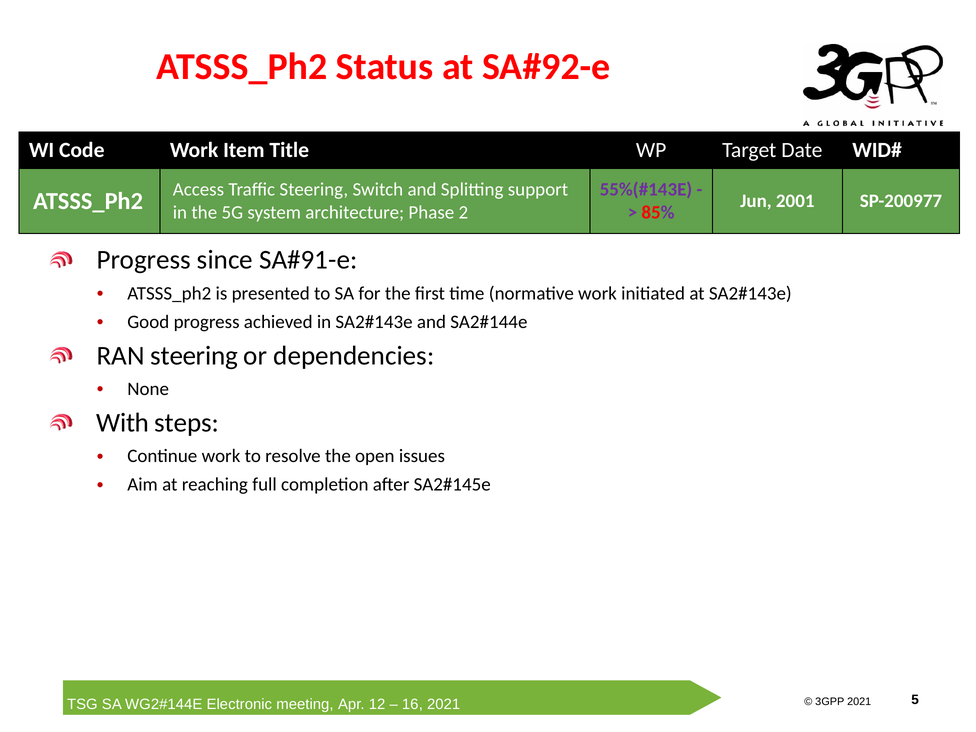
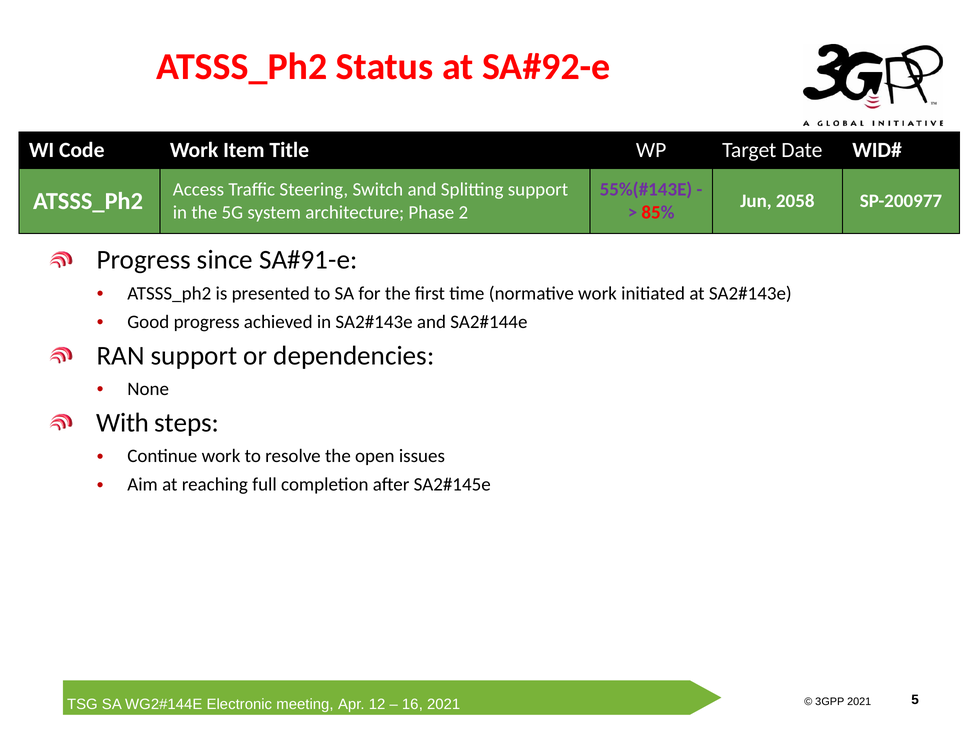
2001: 2001 -> 2058 (795, 201)
RAN steering: steering -> support (194, 356)
